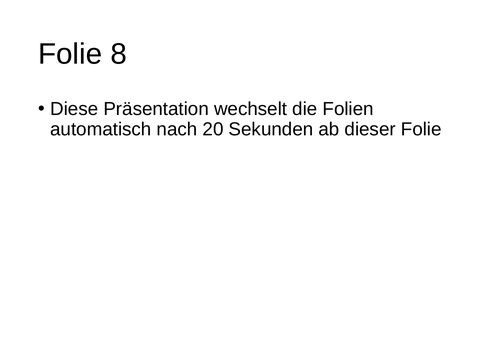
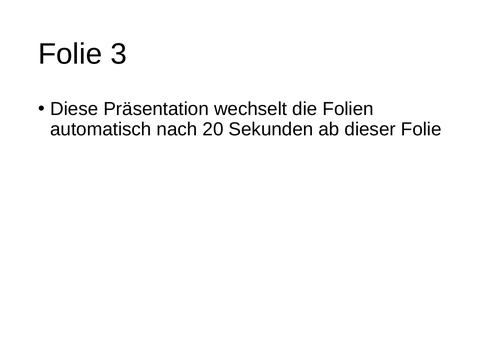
8: 8 -> 3 (119, 54)
